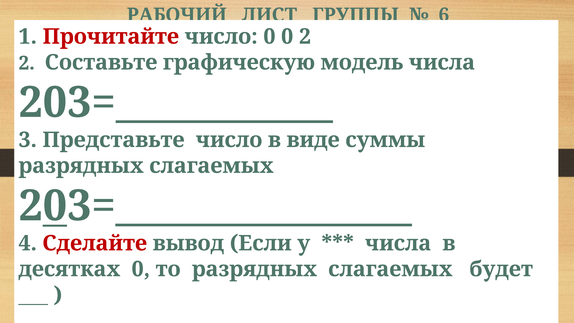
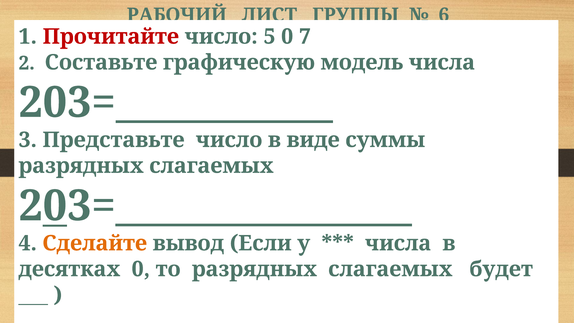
число 0: 0 -> 5 (269, 37)
0 2: 2 -> 7 (305, 37)
Сделайте colour: red -> orange (95, 243)
